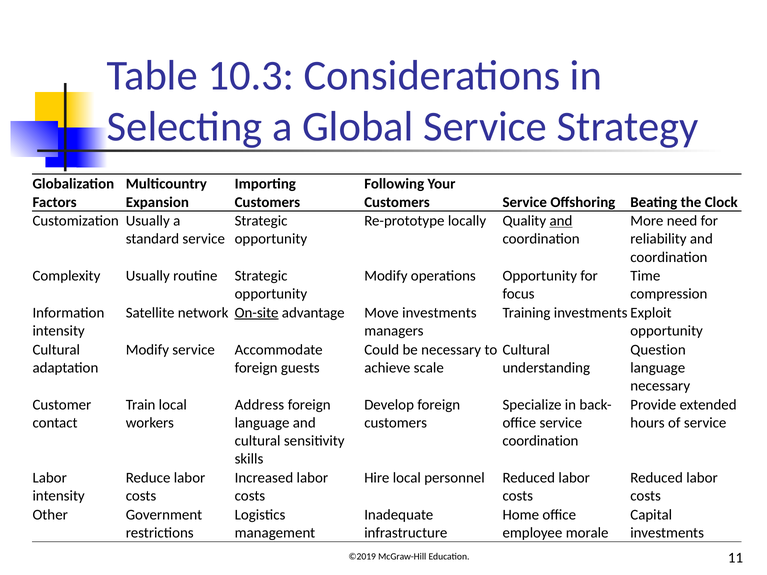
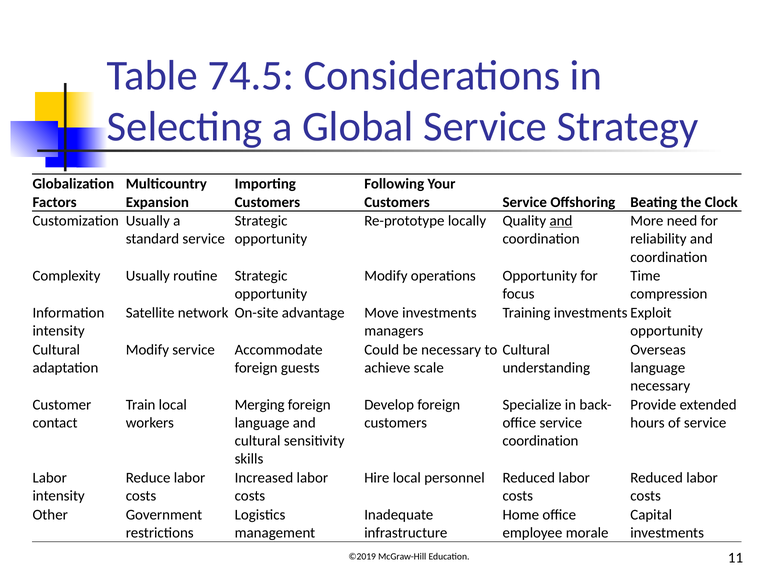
10.3: 10.3 -> 74.5 (251, 76)
On-site underline: present -> none (257, 313)
Question: Question -> Overseas (658, 350)
Address: Address -> Merging (260, 405)
